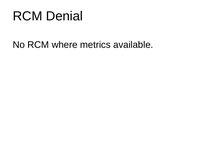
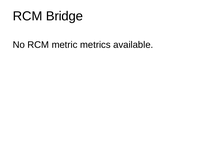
Denial: Denial -> Bridge (64, 16)
where: where -> metric (65, 45)
